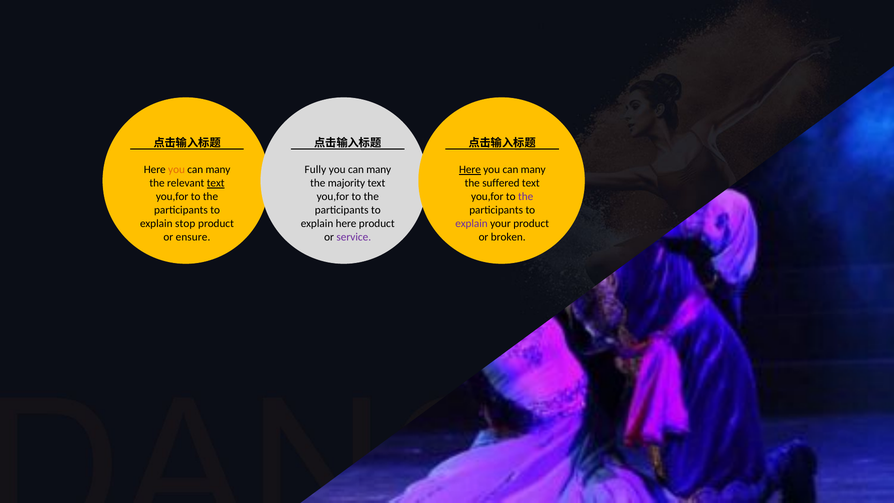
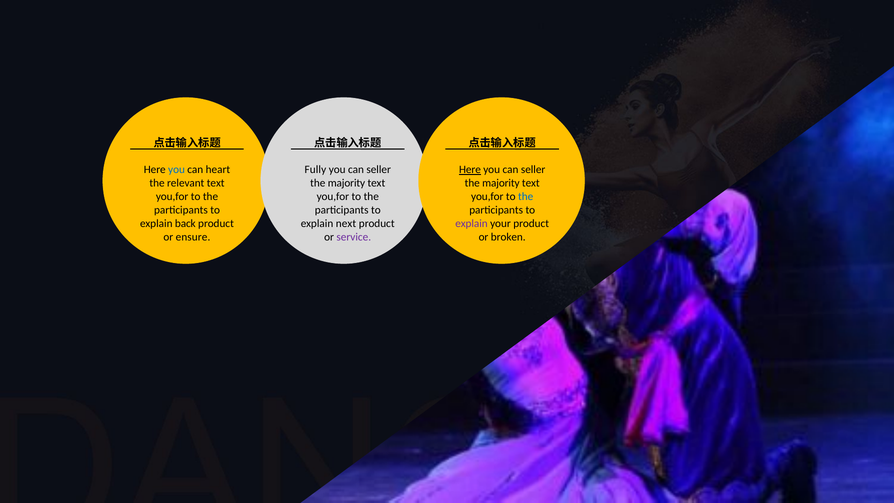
you colour: orange -> blue (177, 170)
many: many -> heart (218, 170)
many: many -> seller (379, 170)
many: many -> seller (533, 170)
text underline: present -> none (216, 183)
suffered: suffered -> majority (501, 183)
the colour: purple -> blue (526, 197)
stop: stop -> back (185, 224)
explain here: here -> next (346, 224)
